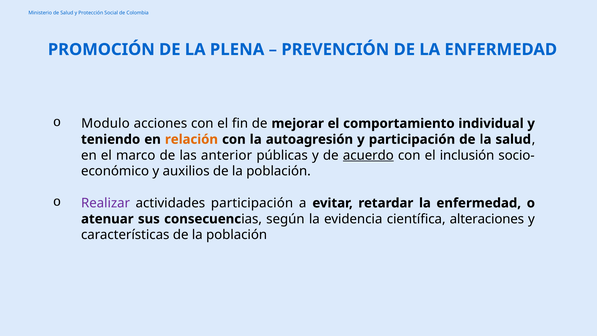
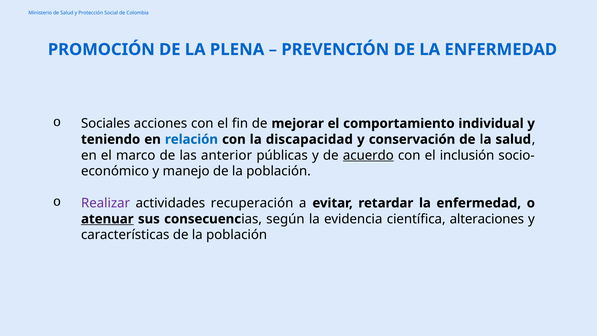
Modulo: Modulo -> Sociales (106, 123)
relación colour: orange -> blue (191, 139)
autoagresión: autoagresión -> discapacidad (309, 139)
y participación: participación -> conservación (412, 139)
auxilios: auxilios -> manejo (186, 171)
actividades participación: participación -> recuperación (252, 203)
atenuar underline: none -> present (107, 219)
